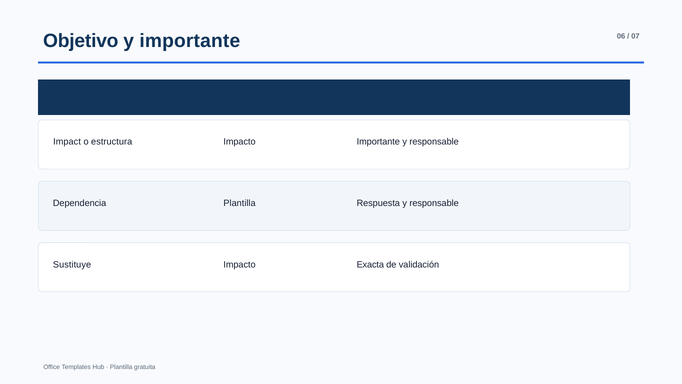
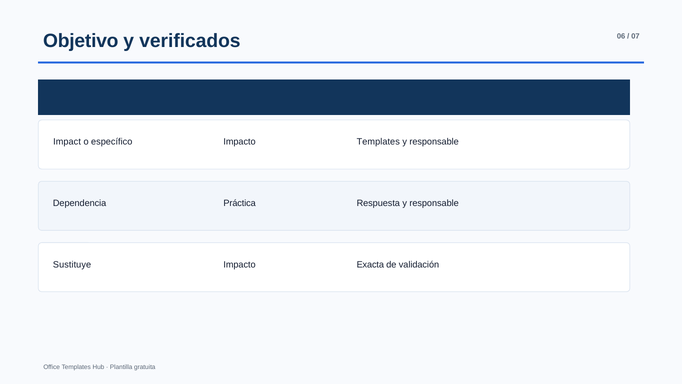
y importante: importante -> verificados (190, 41)
estructura: estructura -> específico (112, 142)
Impacto Importante: Importante -> Templates (378, 142)
Dependencia Plantilla: Plantilla -> Práctica (240, 203)
